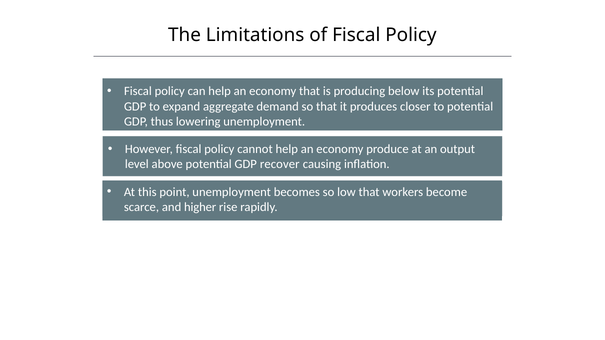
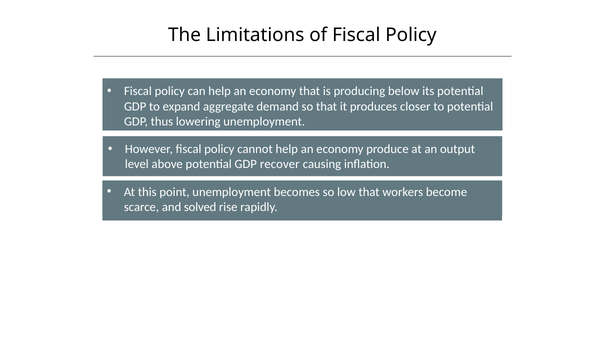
higher: higher -> solved (200, 207)
